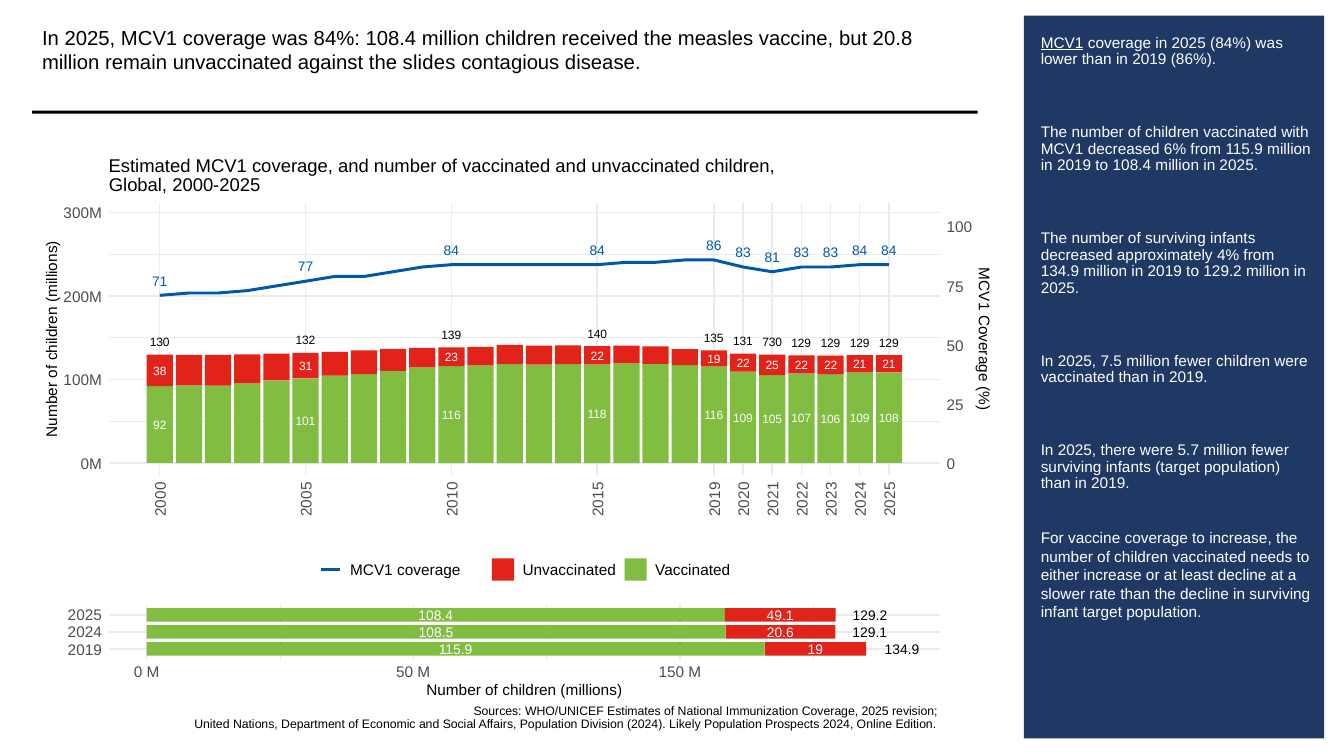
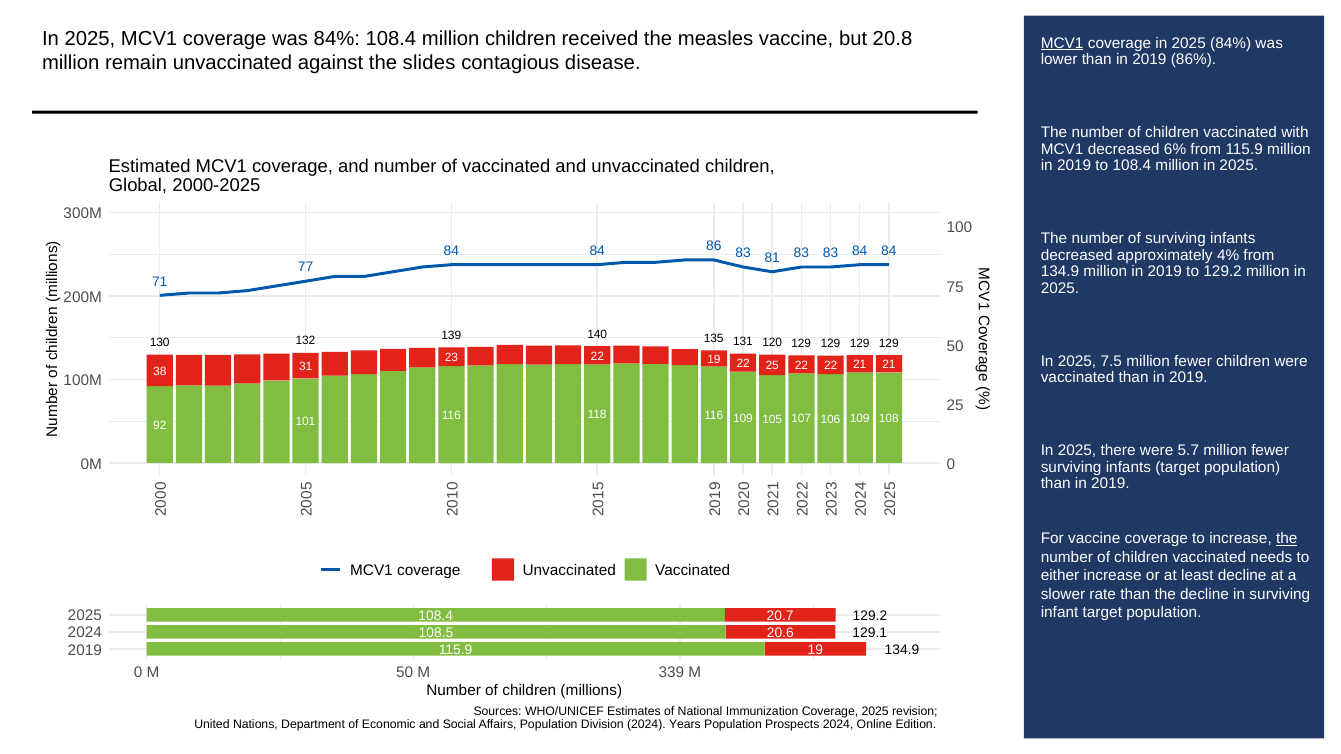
730: 730 -> 120 (772, 343)
the underline: none -> present (1287, 539)
49.1: 49.1 -> 20.7 (780, 616)
150: 150 -> 339 (671, 673)
Likely: Likely -> Years (685, 725)
